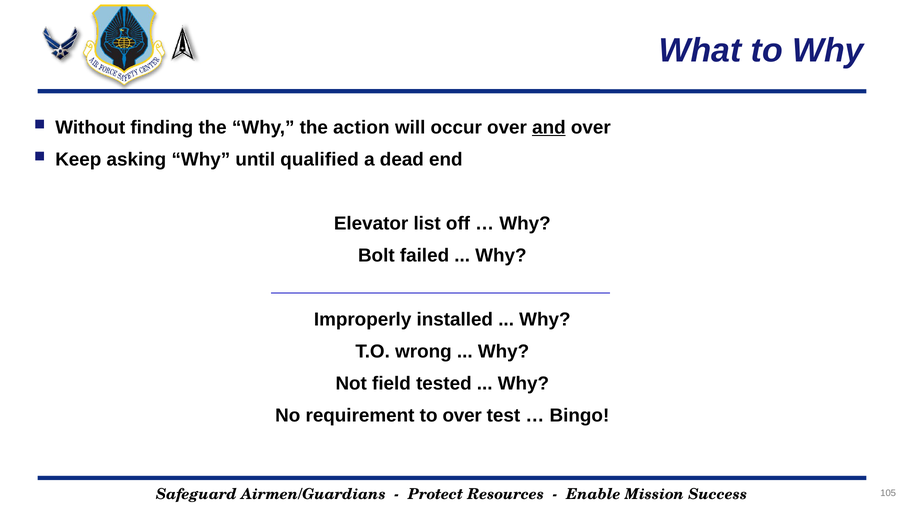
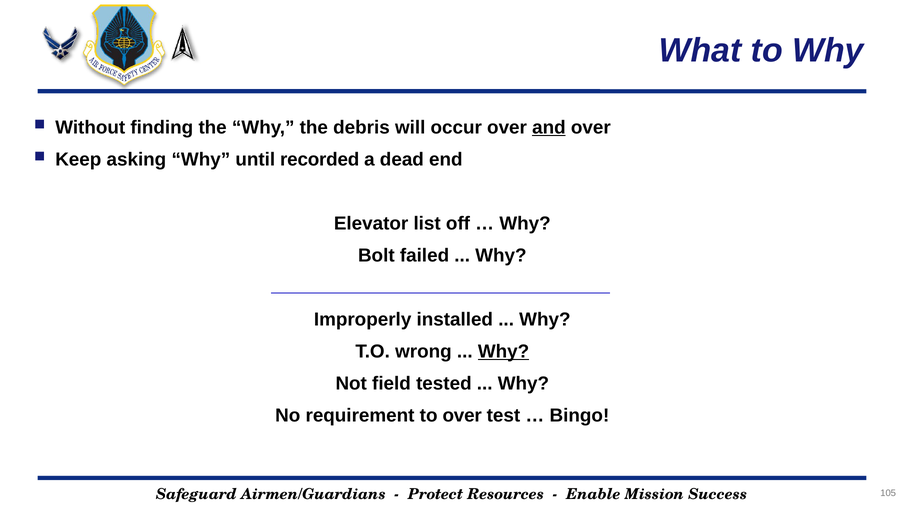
action: action -> debris (361, 128)
qualified: qualified -> recorded (320, 160)
Why underline: none -> present (504, 352)
